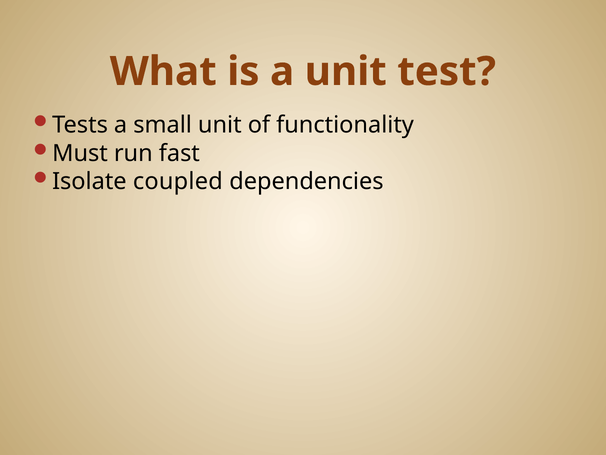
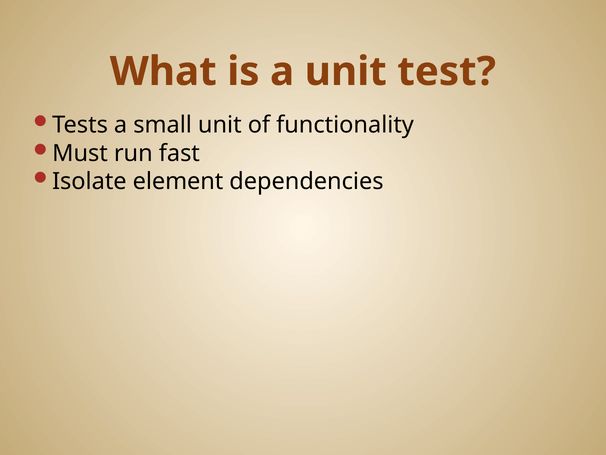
coupled: coupled -> element (178, 181)
